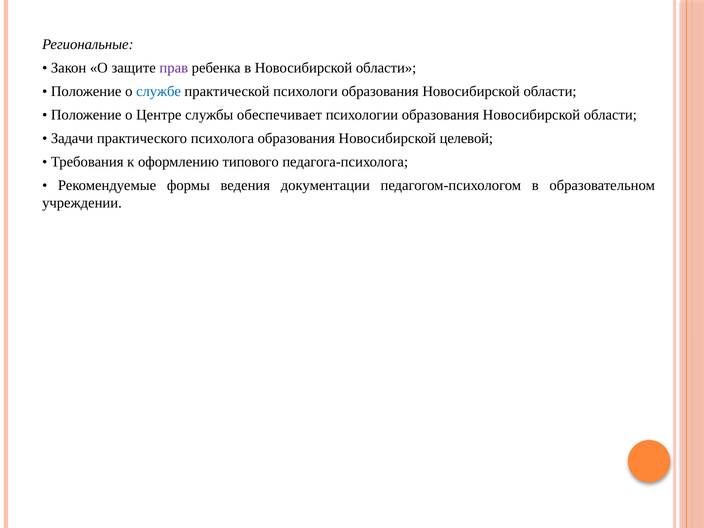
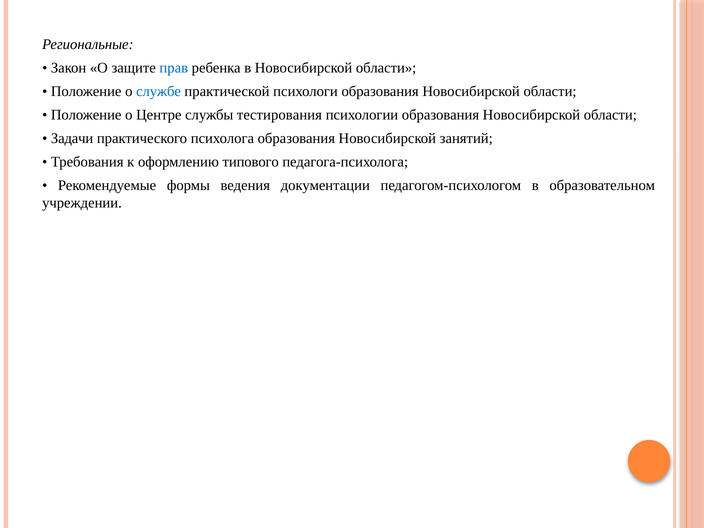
прав colour: purple -> blue (174, 68)
обеспечивает: обеспечивает -> тестирования (279, 115)
целевой: целевой -> занятий (466, 138)
